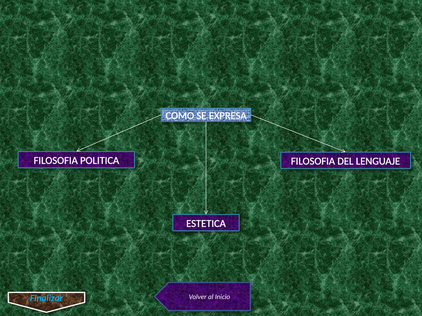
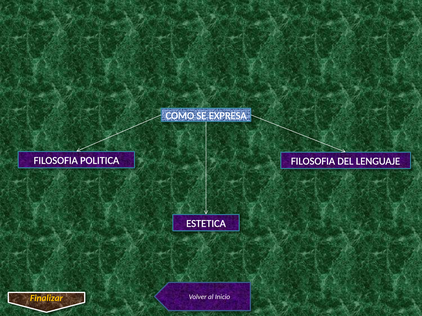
Finalizar colour: light blue -> yellow (46, 298)
